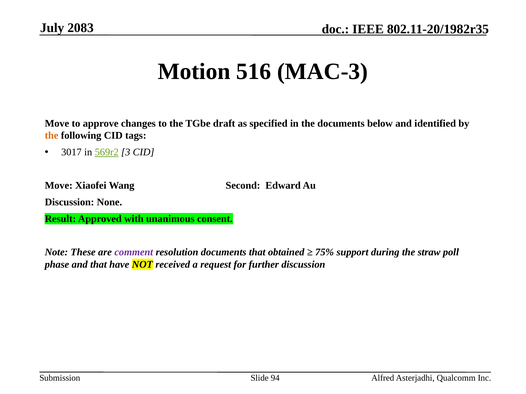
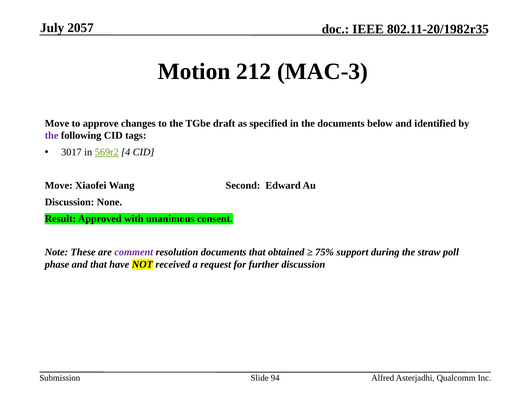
2083: 2083 -> 2057 (81, 28)
516: 516 -> 212 (254, 72)
the colour: orange -> purple (52, 136)
3: 3 -> 4 (126, 152)
